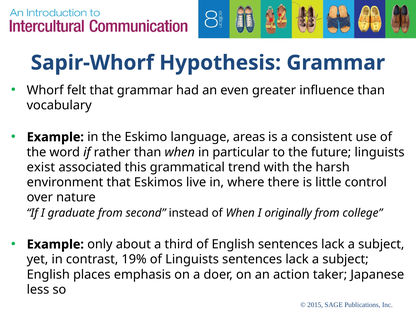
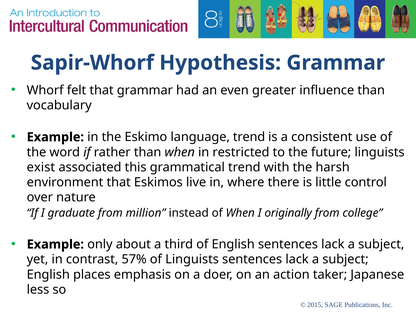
language areas: areas -> trend (249, 137)
particular: particular -> restricted (241, 152)
second: second -> million (146, 213)
19%: 19% -> 57% (134, 259)
